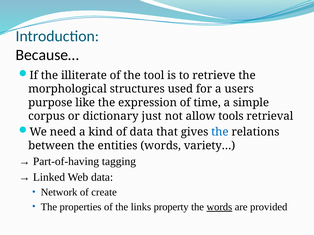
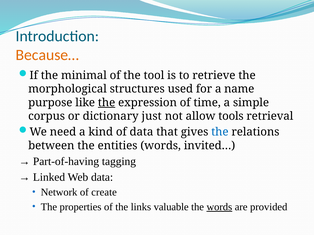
Because… colour: black -> orange (47, 55)
illiterate: illiterate -> minimal (84, 76)
users: users -> name (239, 89)
the underline: none -> present (107, 103)
variety…: variety… -> invited… (210, 146)
property: property -> valuable (171, 207)
